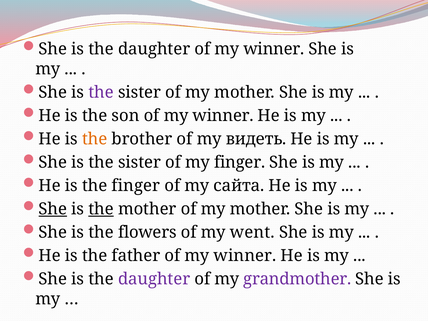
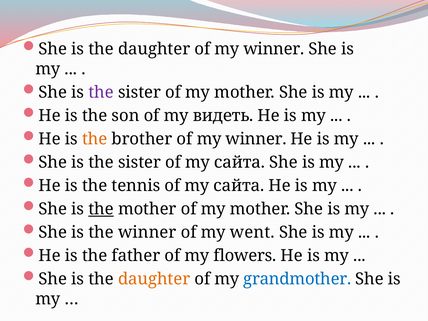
son of my winner: winner -> видеть (223, 116)
brother of my видеть: видеть -> winner (256, 139)
sister of my finger: finger -> сайта (240, 162)
the finger: finger -> tennis (136, 186)
She underline: present -> none (53, 209)
the flowers: flowers -> winner (147, 232)
father of my winner: winner -> flowers (245, 256)
daughter colour: purple -> orange (154, 279)
grandmother colour: purple -> blue (297, 279)
